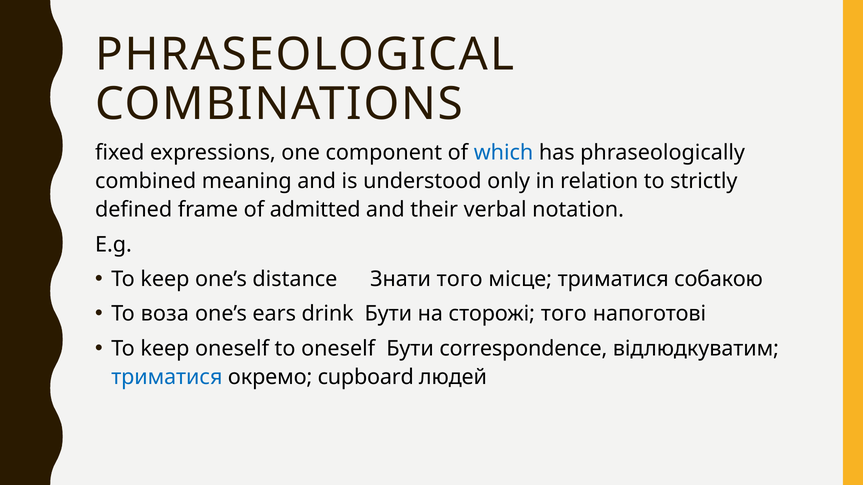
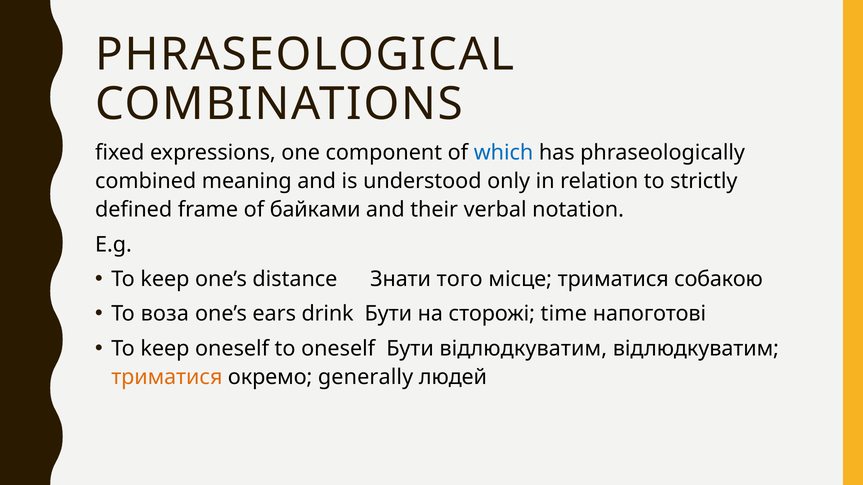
admitted: admitted -> байками (315, 210)
сторожі того: того -> time (564, 314)
Бути correspondence: correspondence -> відлюдкуватим (523, 349)
триматися colour: blue -> orange (167, 377)
cupboard: cupboard -> generally (366, 377)
